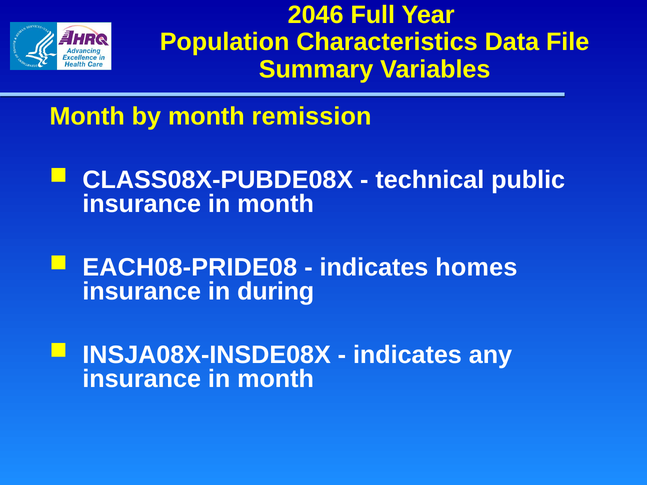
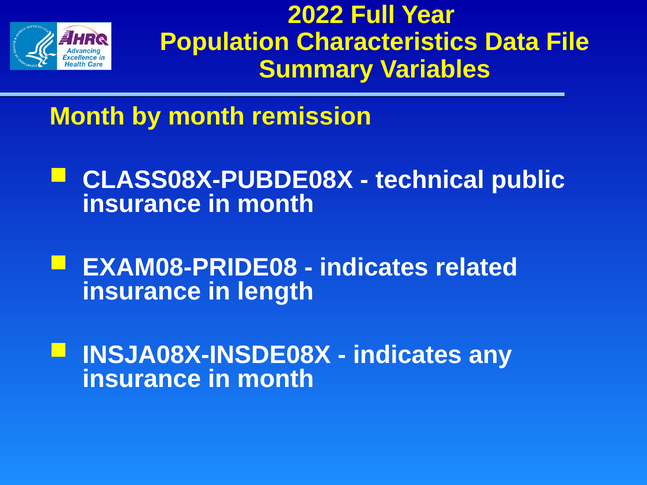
2046: 2046 -> 2022 (316, 15)
EACH08-PRIDE08: EACH08-PRIDE08 -> EXAM08-PRIDE08 (190, 268)
homes: homes -> related (476, 268)
during: during -> length (275, 292)
